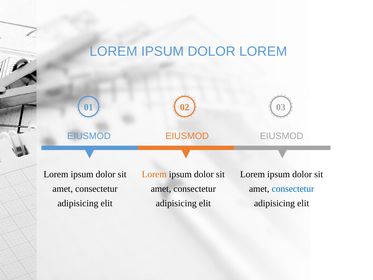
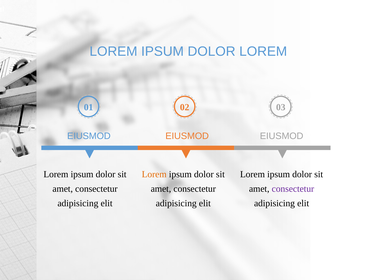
consectetur colour: blue -> purple (293, 189)
